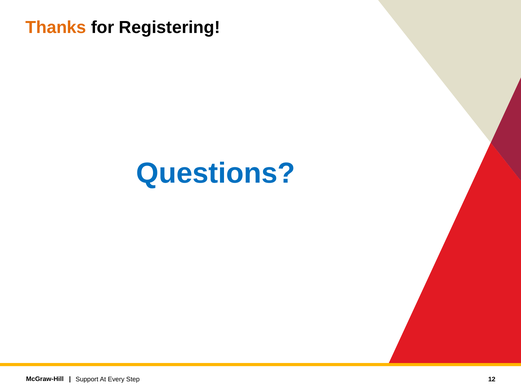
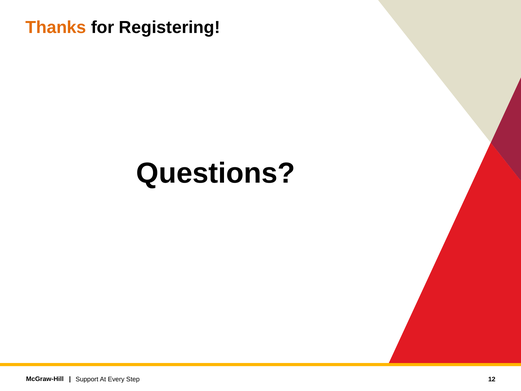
Questions colour: blue -> black (216, 173)
